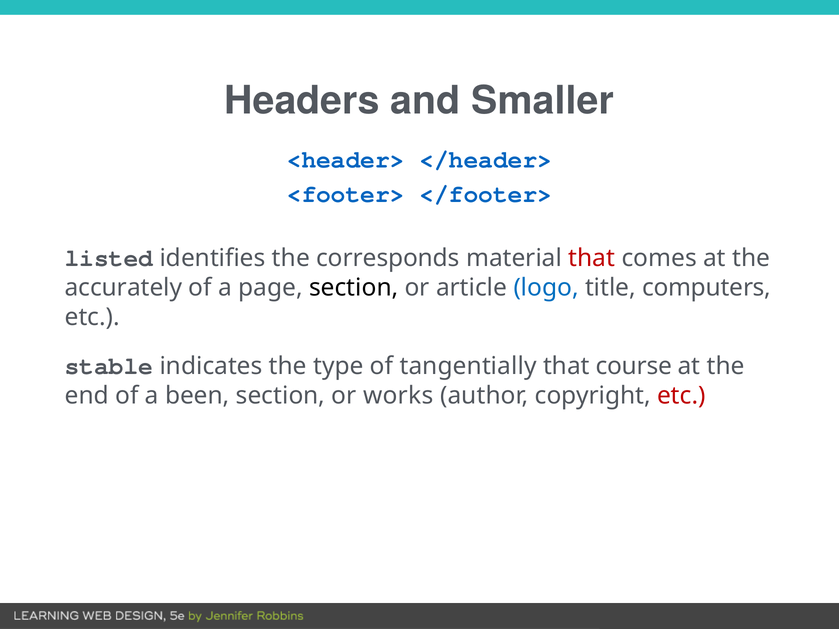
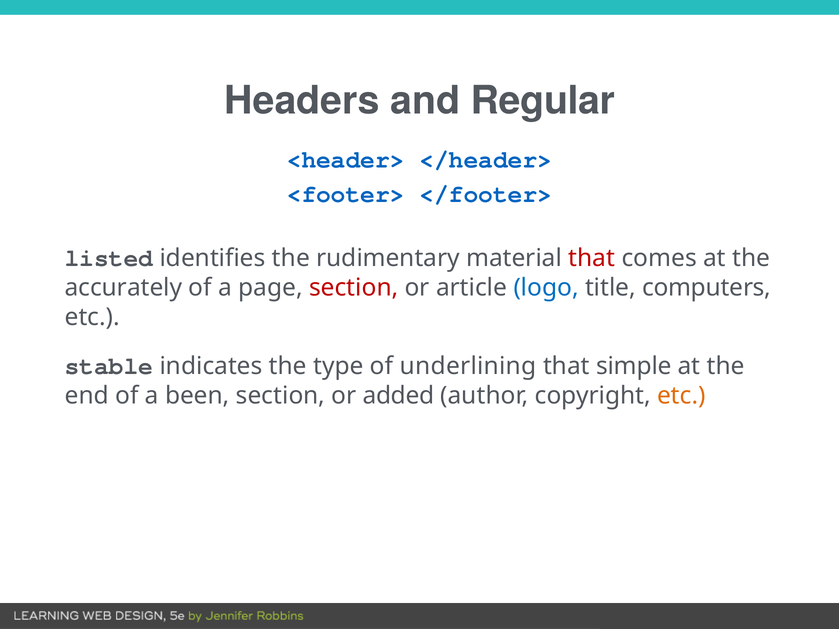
Smaller: Smaller -> Regular (543, 101)
corresponds: corresponds -> rudimentary (388, 258)
section colour: black -> red (354, 288)
tangentially: tangentially -> underlining (468, 366)
course: course -> simple (634, 366)
works: works -> added (399, 396)
etc colour: red -> orange (681, 396)
